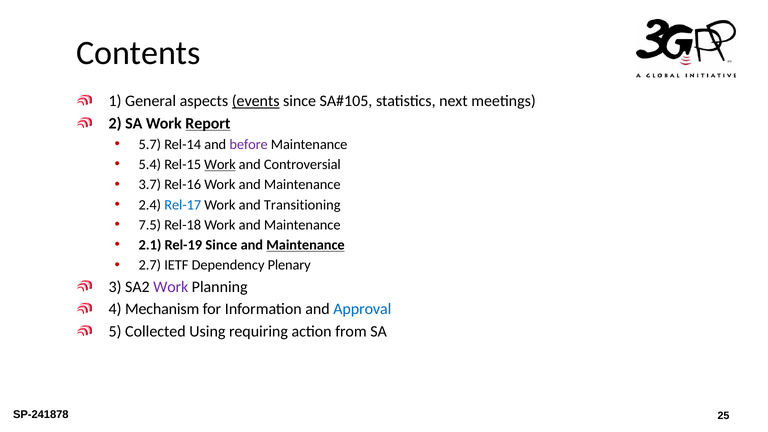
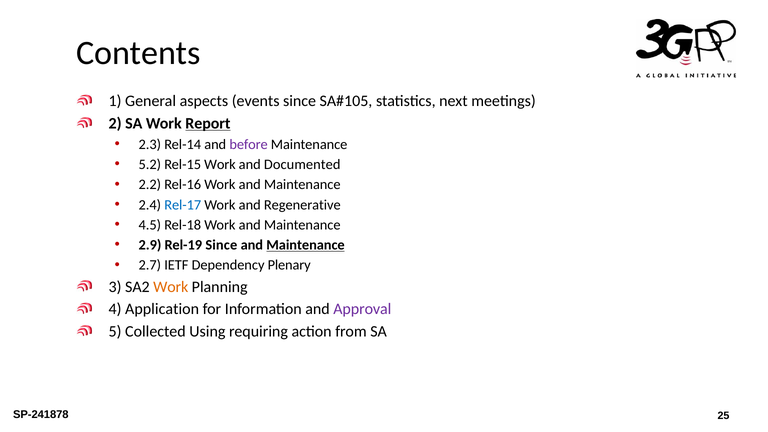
events underline: present -> none (256, 101)
5.7: 5.7 -> 2.3 (150, 144)
5.4: 5.4 -> 5.2 (150, 165)
Work underline: present -> none (220, 165)
Controversial: Controversial -> Documented (302, 165)
3.7: 3.7 -> 2.2 (150, 185)
Transitioning: Transitioning -> Regenerative (302, 205)
7.5: 7.5 -> 4.5 (150, 225)
2.1: 2.1 -> 2.9 (150, 245)
Work colour: purple -> orange (171, 287)
Mechanism: Mechanism -> Application (162, 309)
Approval colour: blue -> purple (362, 309)
